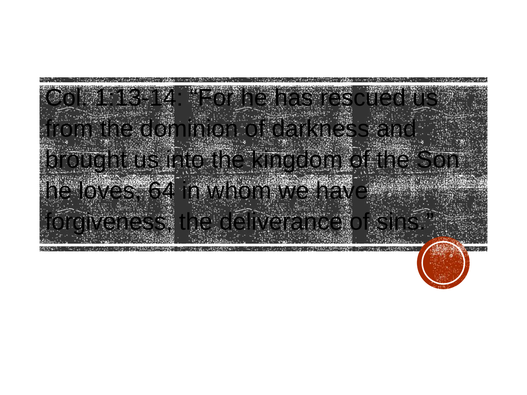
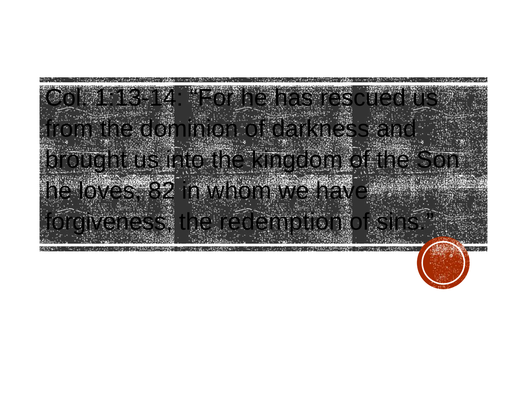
64: 64 -> 82 (162, 191)
deliverance: deliverance -> redemption (281, 222)
